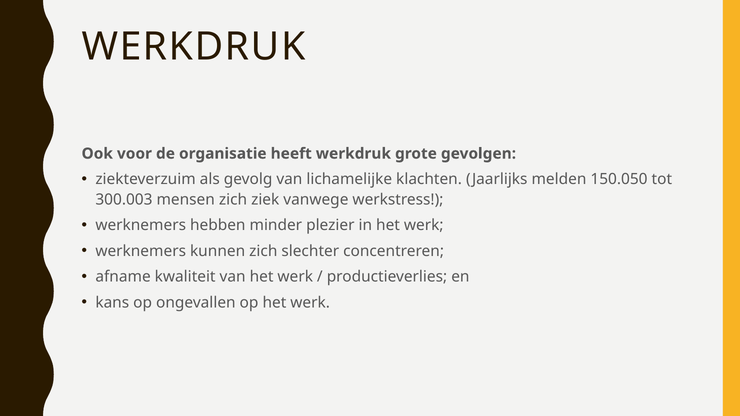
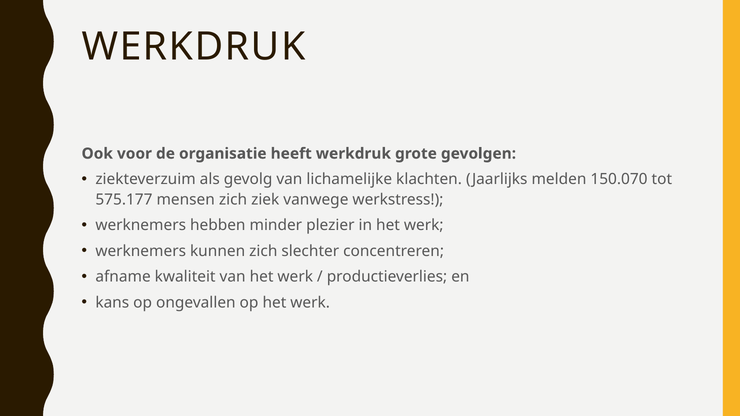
150.050: 150.050 -> 150.070 (619, 179)
300.003: 300.003 -> 575.177 (124, 200)
